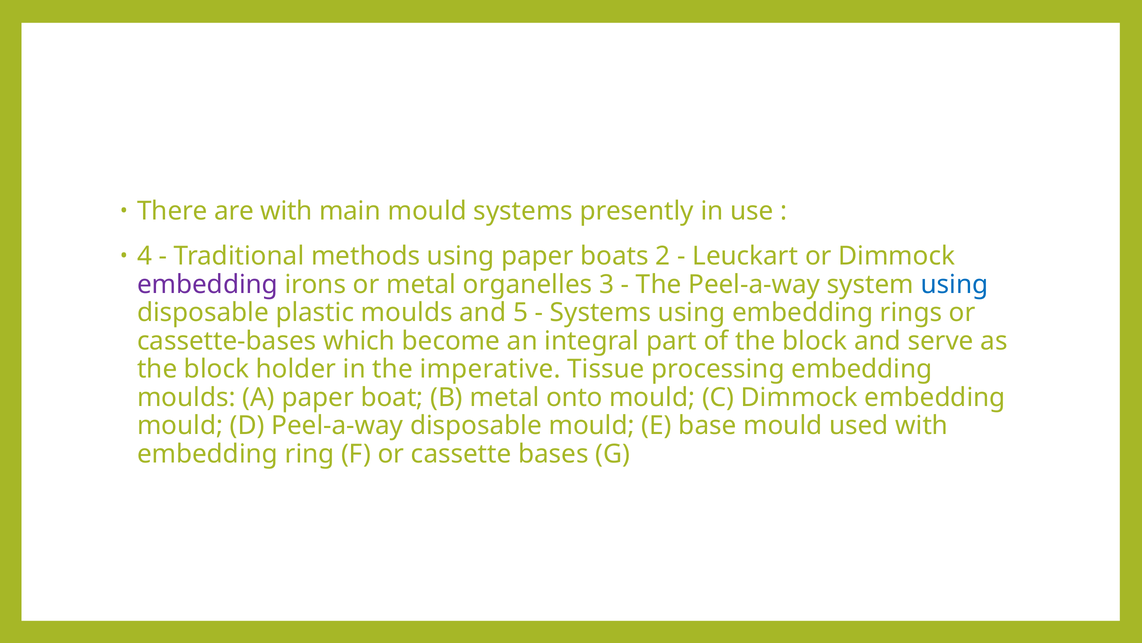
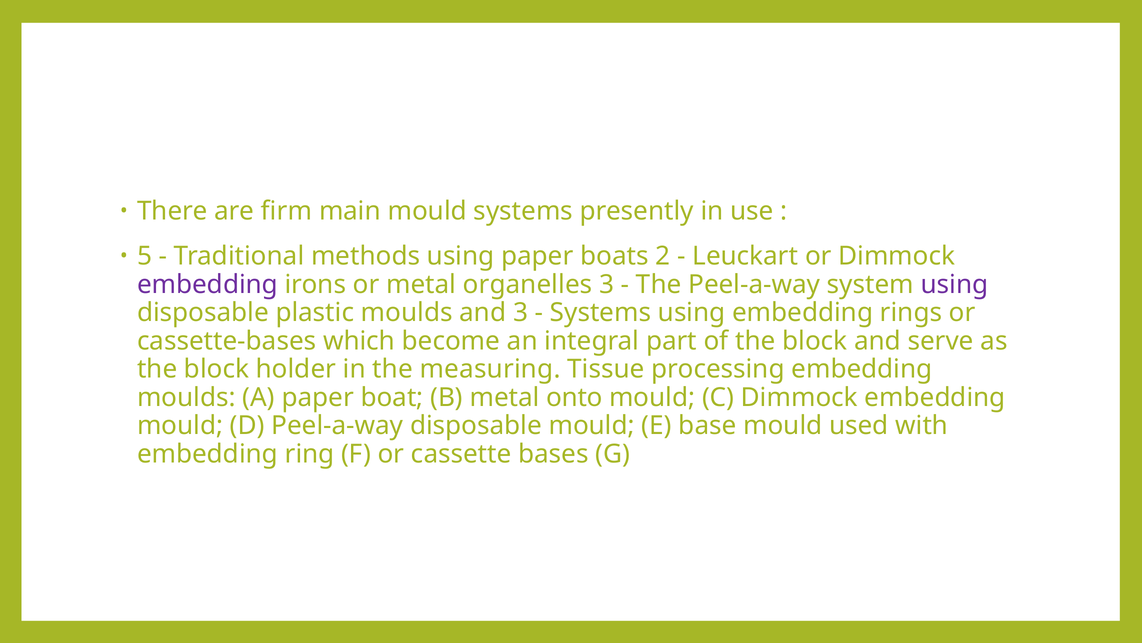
are with: with -> firm (286, 211)
4: 4 -> 5 (145, 256)
using colour: blue -> purple (954, 284)
and 5: 5 -> 3 (521, 312)
imperative: imperative -> measuring (490, 369)
